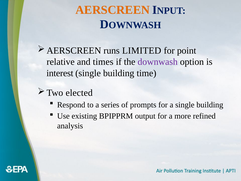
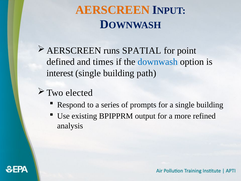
LIMITED: LIMITED -> SPATIAL (142, 51)
relative: relative -> defined (61, 62)
downwash colour: purple -> blue (158, 62)
time: time -> path (146, 73)
